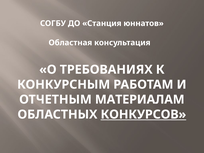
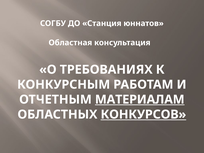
МАТЕРИАЛАМ underline: none -> present (140, 100)
